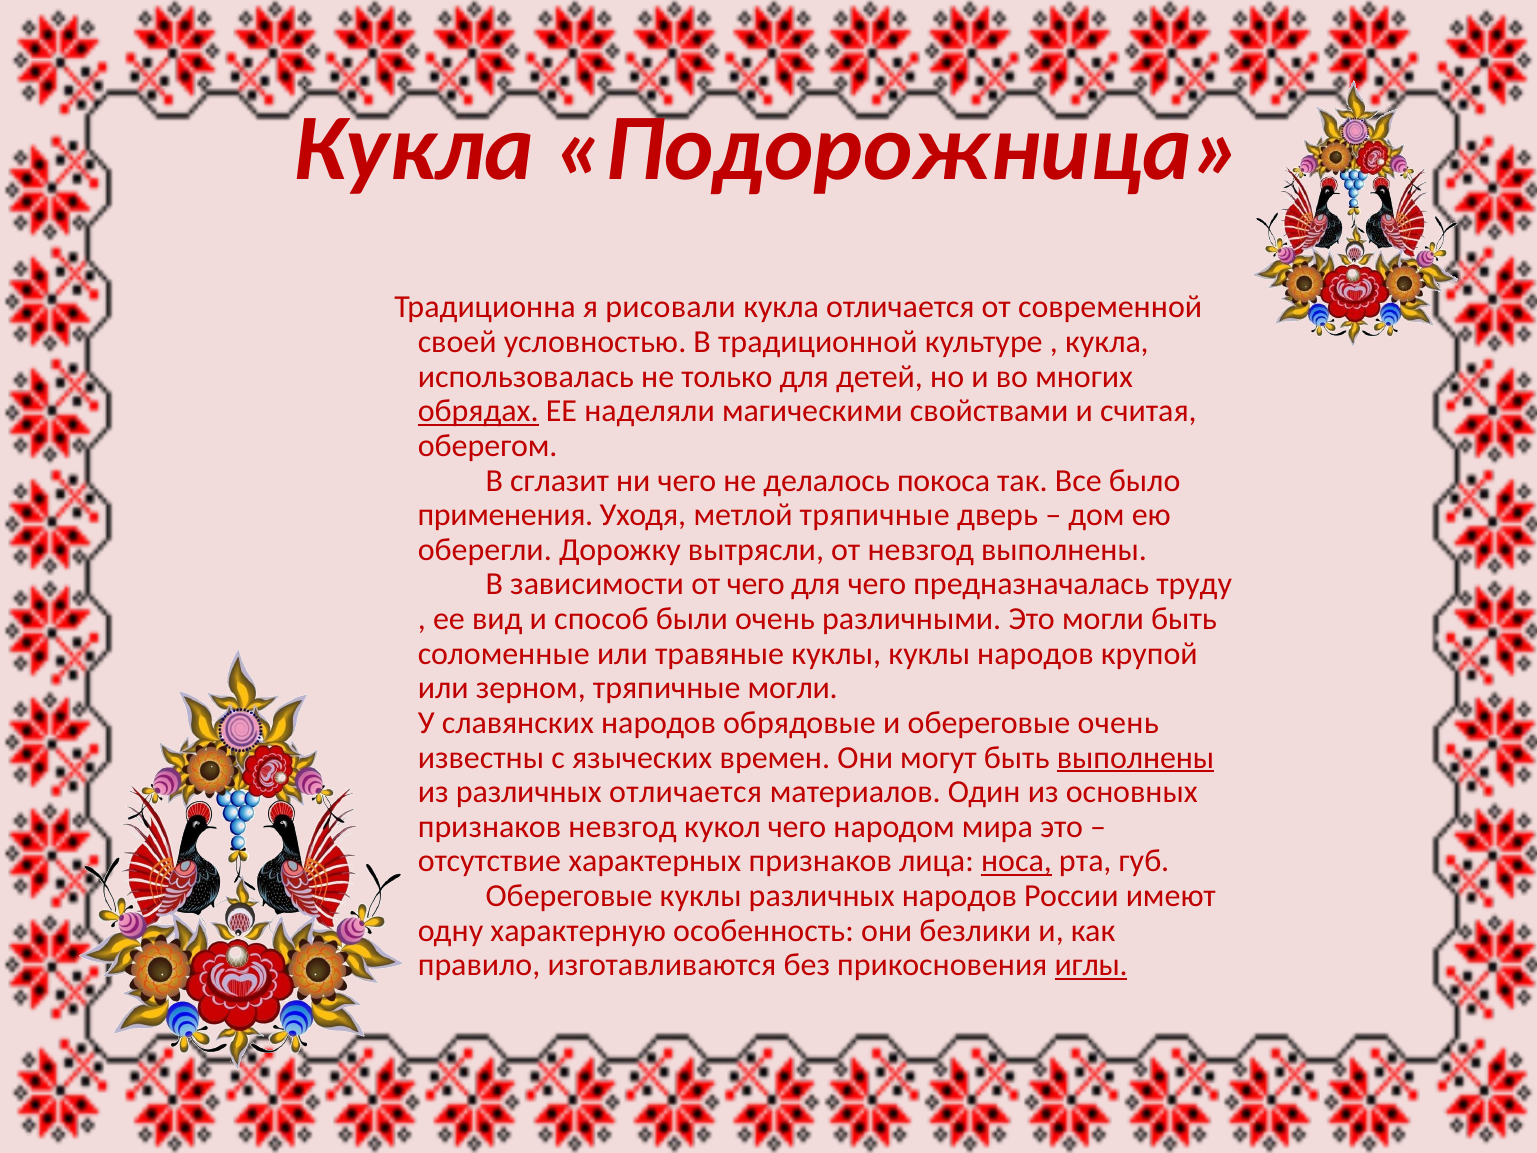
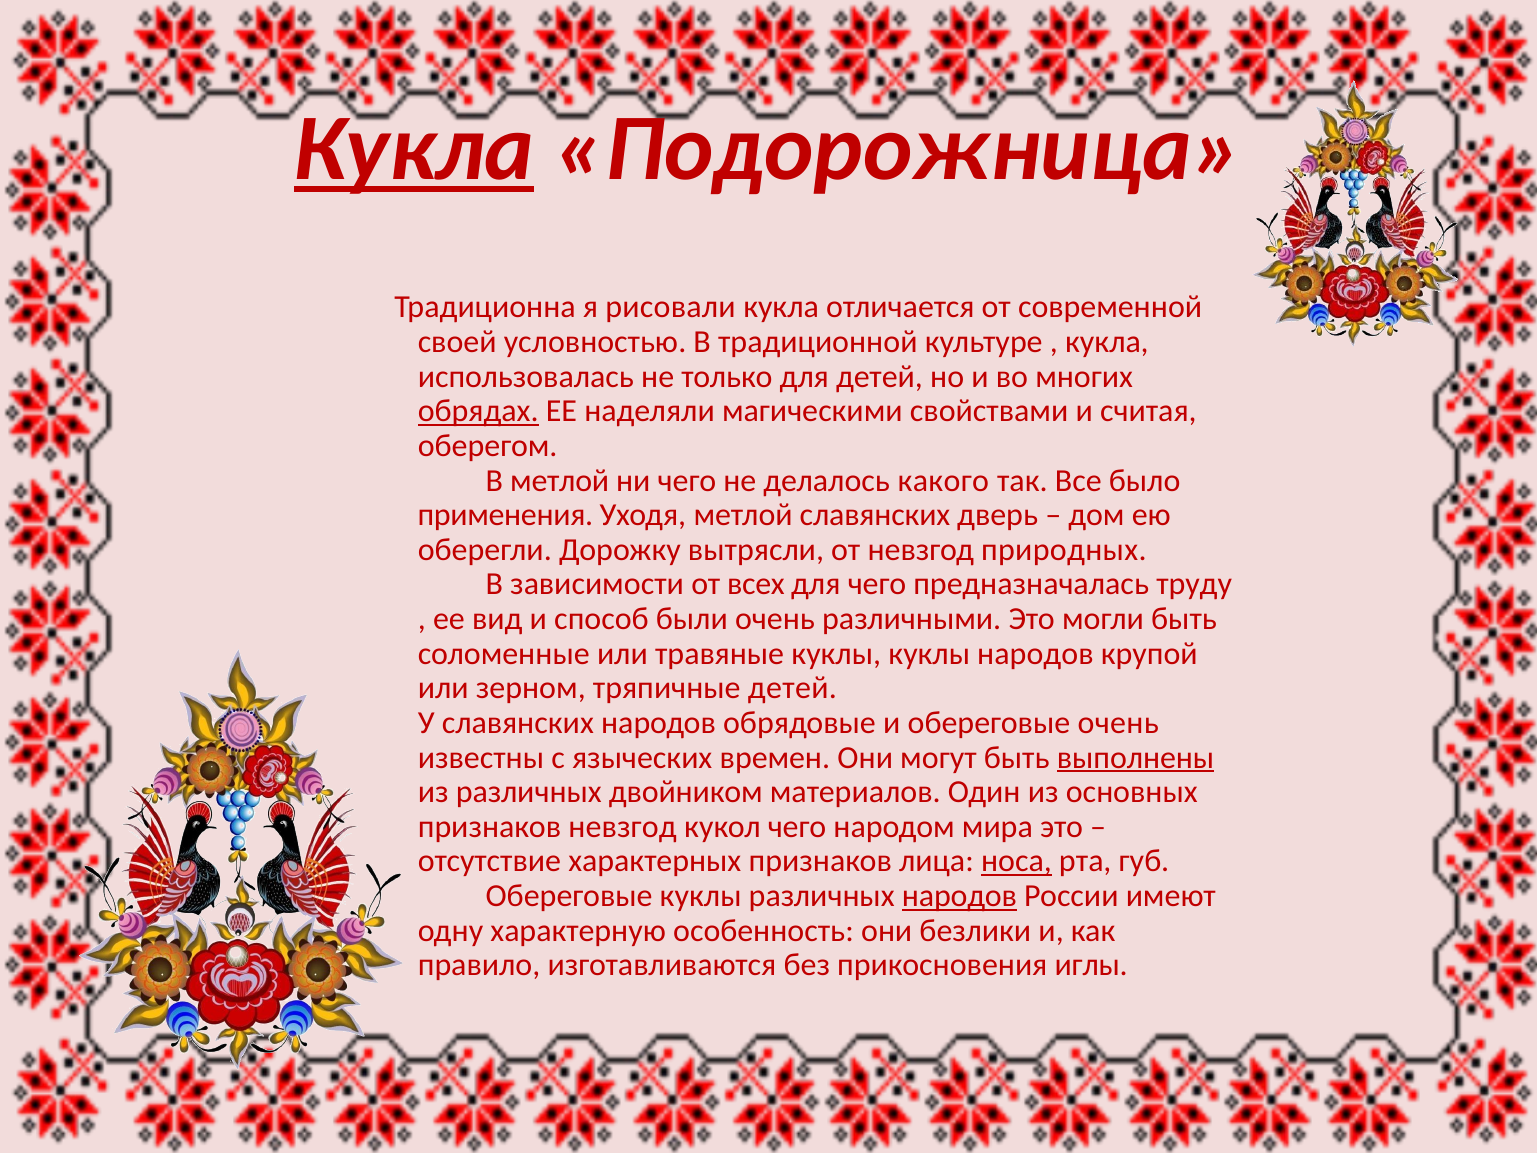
Кукла underline: none -> present (414, 149)
В сглазит: сглазит -> метлой (560, 480)
покоса: покоса -> какого (943, 480)
метлой тряпичные: тряпичные -> славянских (875, 515)
невзгод выполнены: выполнены -> природных (1064, 550)
от чего: чего -> всех (756, 584)
тряпичные могли: могли -> детей (792, 688)
различных отличается: отличается -> двойником (686, 792)
народов underline: none -> present (959, 896)
иглы underline: present -> none (1091, 965)
